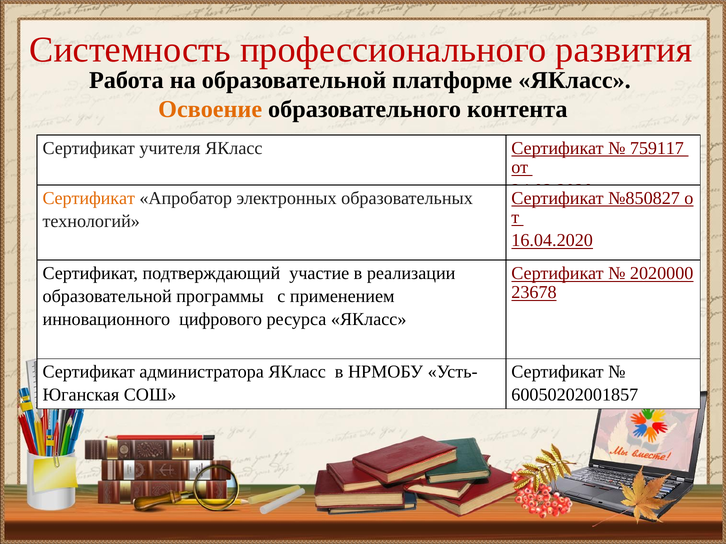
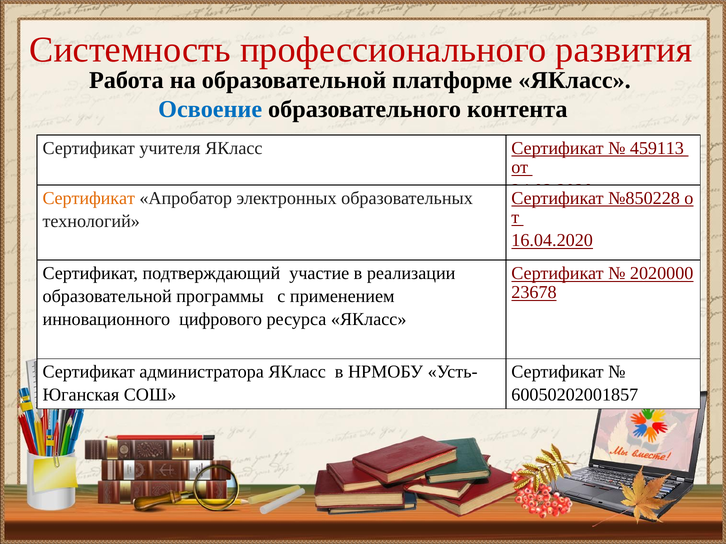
Освоение colour: orange -> blue (210, 110)
759117: 759117 -> 459113 (657, 148)
№850827: №850827 -> №850228 (644, 198)
